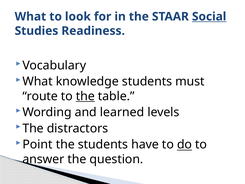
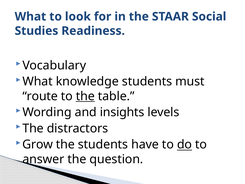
Social underline: present -> none (209, 17)
learned: learned -> insights (122, 112)
Point: Point -> Grow (38, 144)
